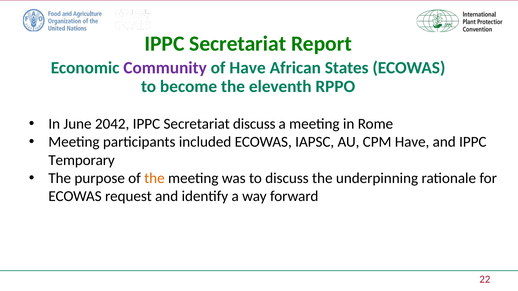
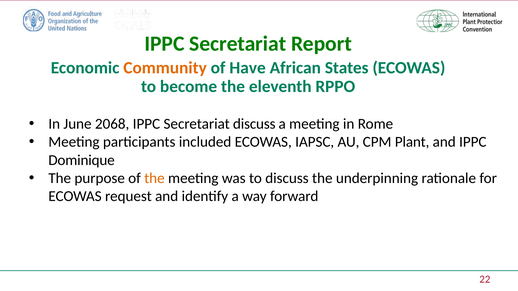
Community colour: purple -> orange (165, 68)
2042: 2042 -> 2068 (112, 124)
CPM Have: Have -> Plant (412, 142)
Temporary: Temporary -> Dominique (82, 160)
